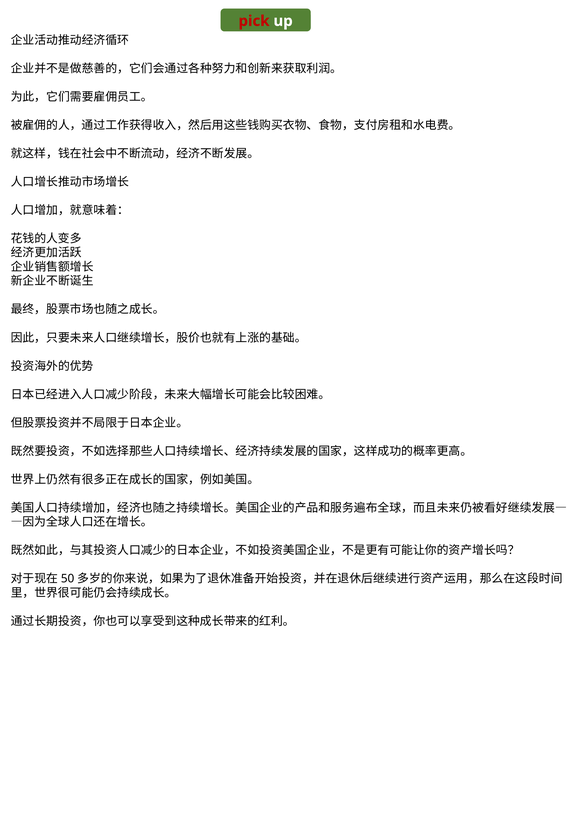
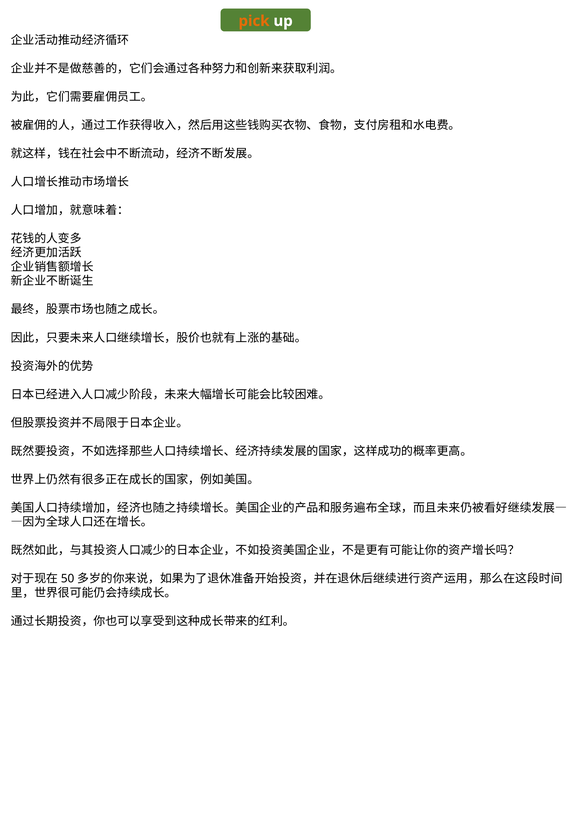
pick colour: red -> orange (254, 21)
